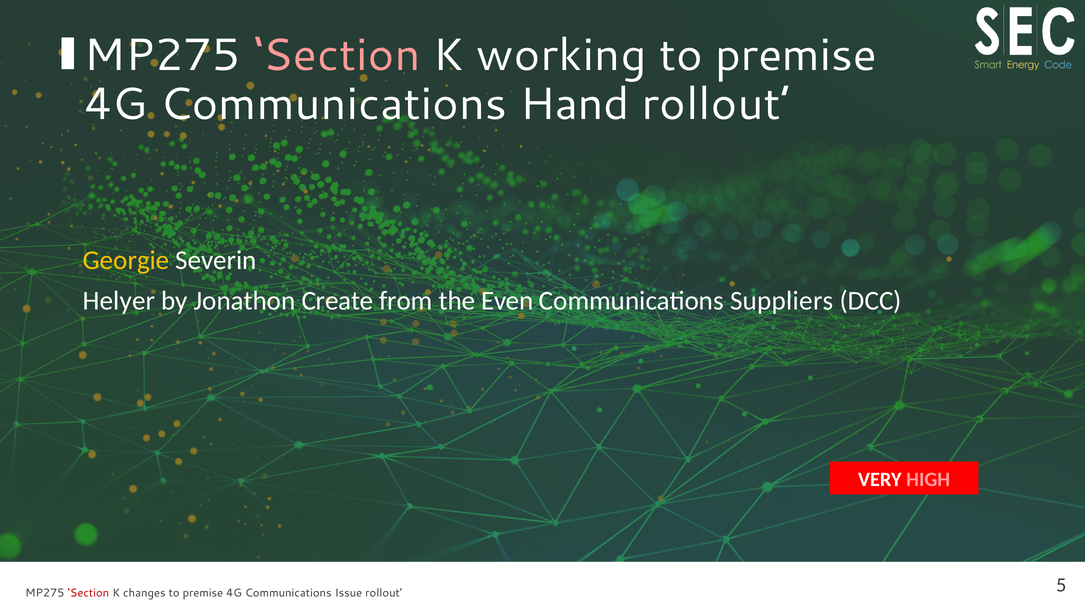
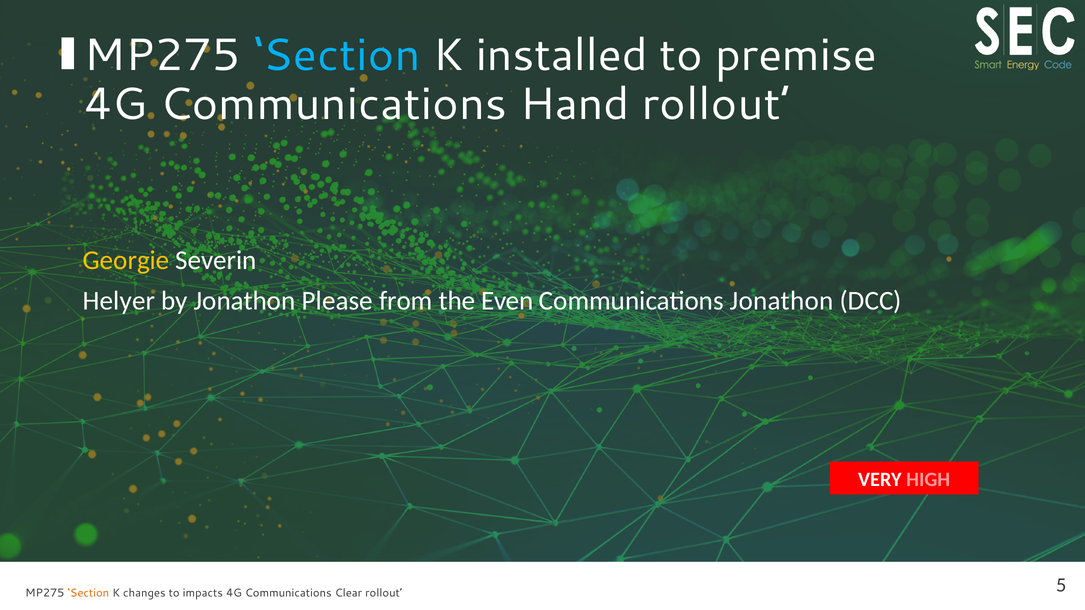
Section colour: pink -> light blue (337, 55)
working: working -> installed (562, 55)
Create: Create -> Please (337, 301)
Communications Suppliers: Suppliers -> Jonathon (782, 301)
Section colour: red -> orange (88, 593)
changes to premise: premise -> impacts (203, 593)
Issue: Issue -> Clear (348, 593)
